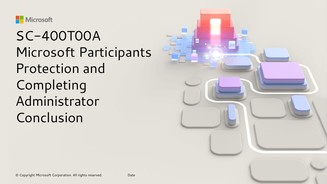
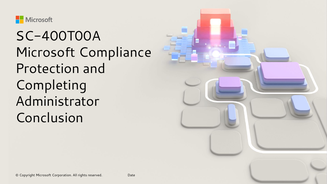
Participants: Participants -> Compliance (115, 52)
